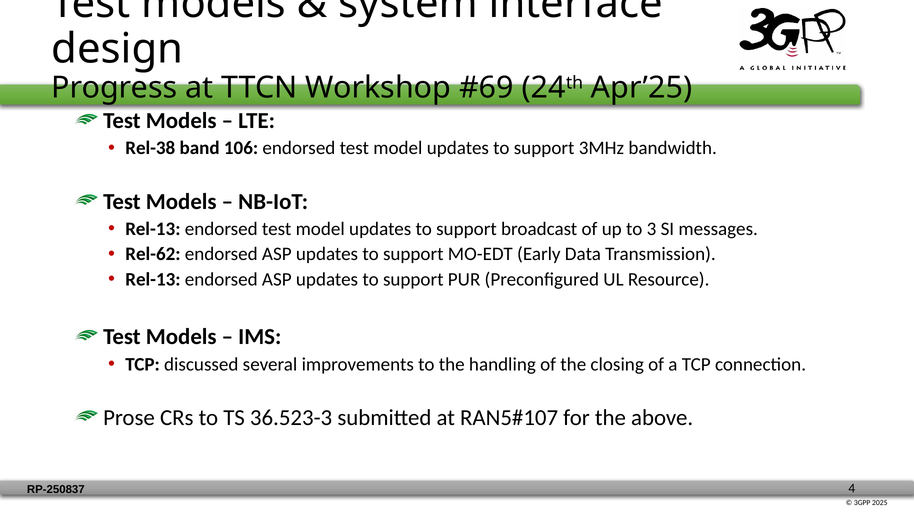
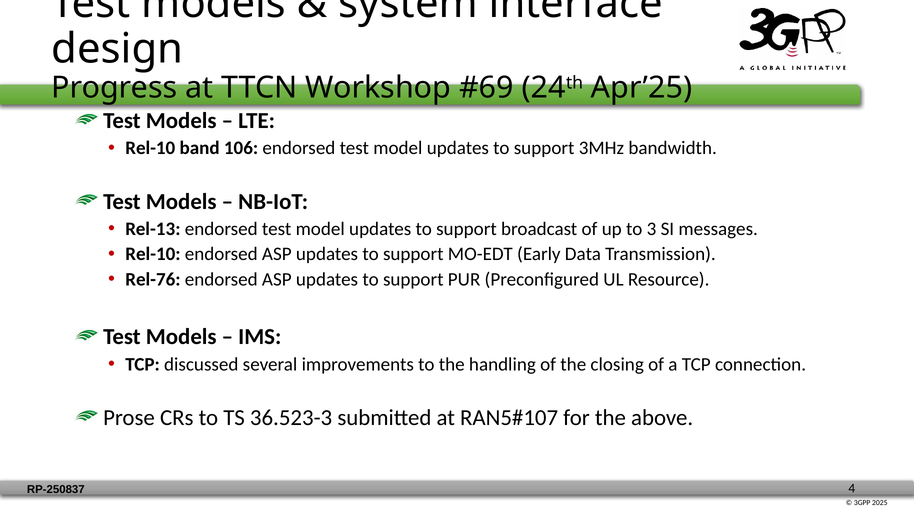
Rel-38: Rel-38 -> Rel-10 (150, 148)
Rel-62: Rel-62 -> Rel-10 (153, 254)
Rel-13: Rel-13 -> Rel-76 (153, 280)
